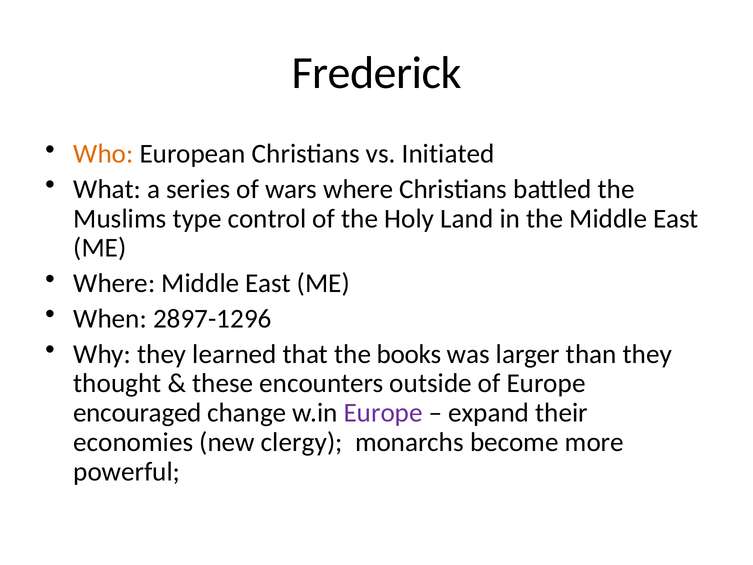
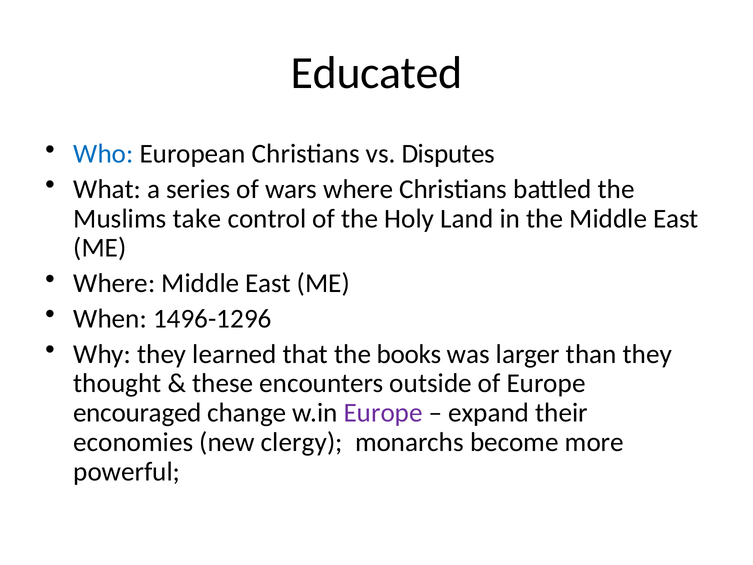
Frederick: Frederick -> Educated (377, 73)
Who colour: orange -> blue (103, 154)
Initiated: Initiated -> Disputes (448, 154)
type: type -> take (197, 218)
2897-1296: 2897-1296 -> 1496-1296 (212, 319)
